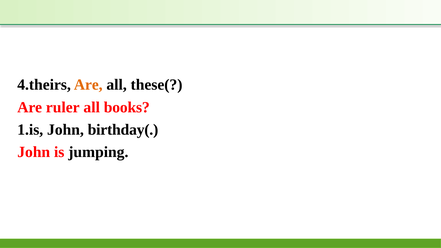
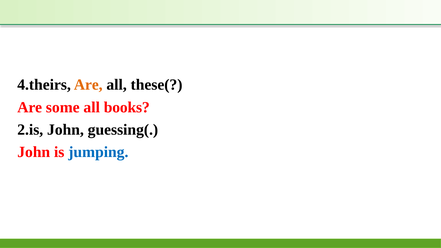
ruler: ruler -> some (63, 107)
1.is: 1.is -> 2.is (30, 130)
birthday(: birthday( -> guessing( (123, 130)
jumping colour: black -> blue (98, 152)
